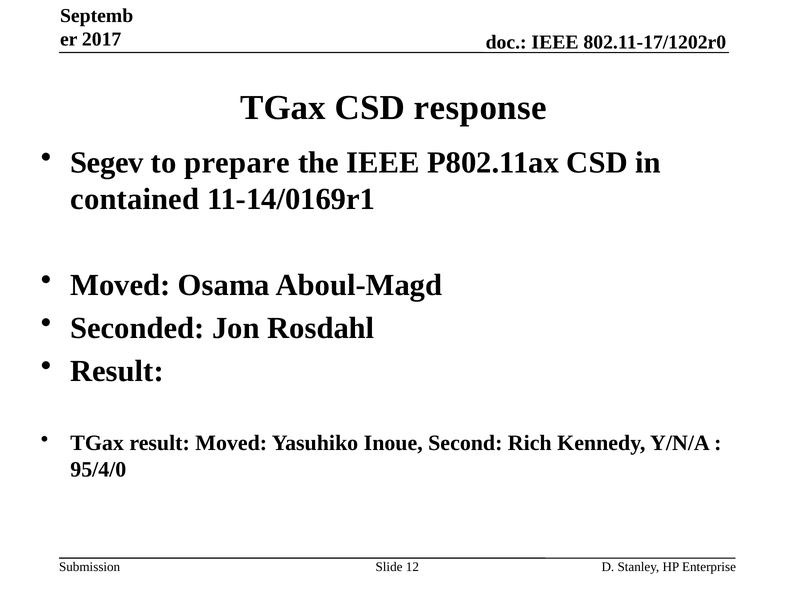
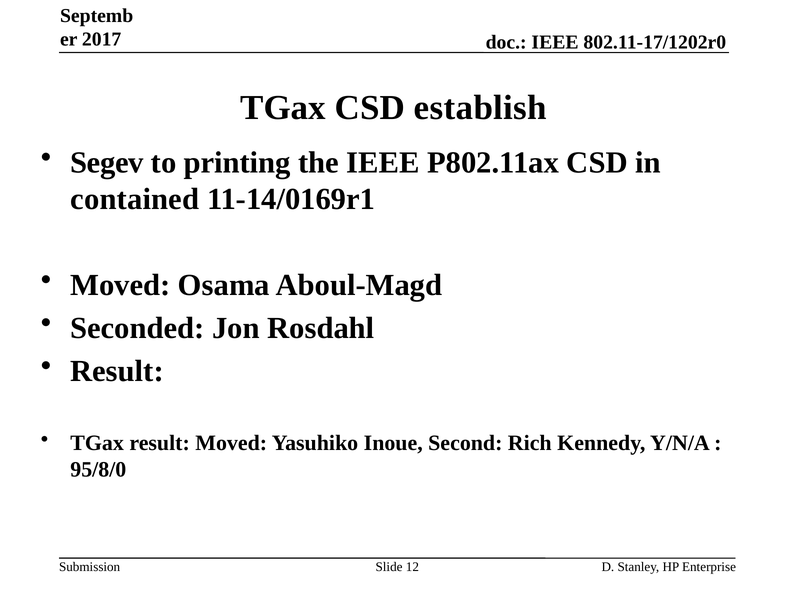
response: response -> establish (480, 107)
prepare: prepare -> printing (237, 162)
95/4/0: 95/4/0 -> 95/8/0 (98, 469)
